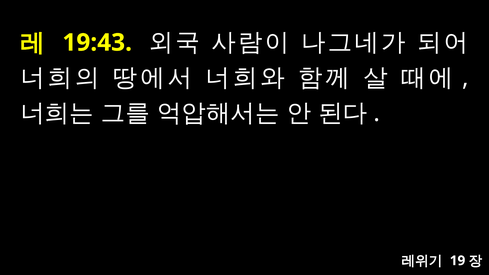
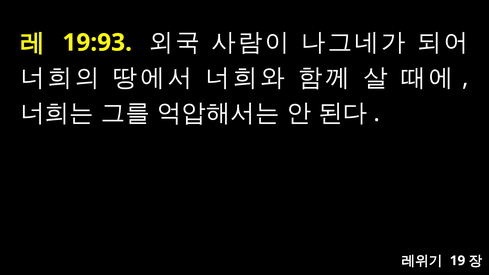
19:43: 19:43 -> 19:93 (97, 43)
